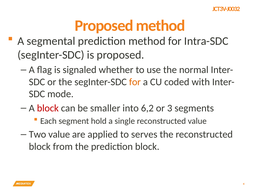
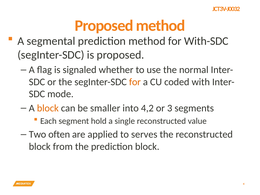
Intra-SDC: Intra-SDC -> With-SDC (206, 41)
block colour: red -> orange (48, 108)
6,2: 6,2 -> 4,2 (147, 108)
Two value: value -> often (59, 134)
